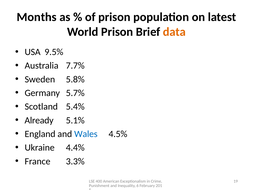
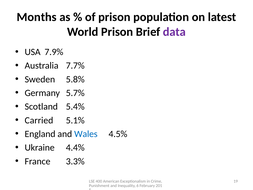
data colour: orange -> purple (174, 32)
9.5%: 9.5% -> 7.9% (54, 52)
Already: Already -> Carried (39, 120)
